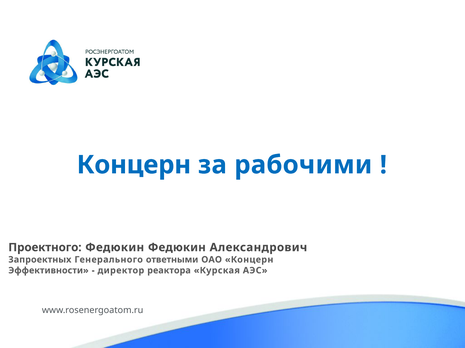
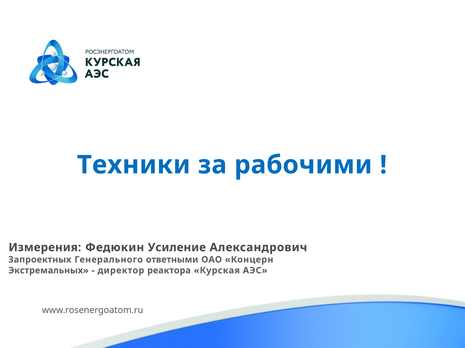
Концерн: Концерн -> Техники (134, 165)
Проектного: Проектного -> Измерения (45, 248)
Федюкин Федюкин: Федюкин -> Усиление (177, 248)
Эффективности: Эффективности -> Экстремальных (48, 271)
